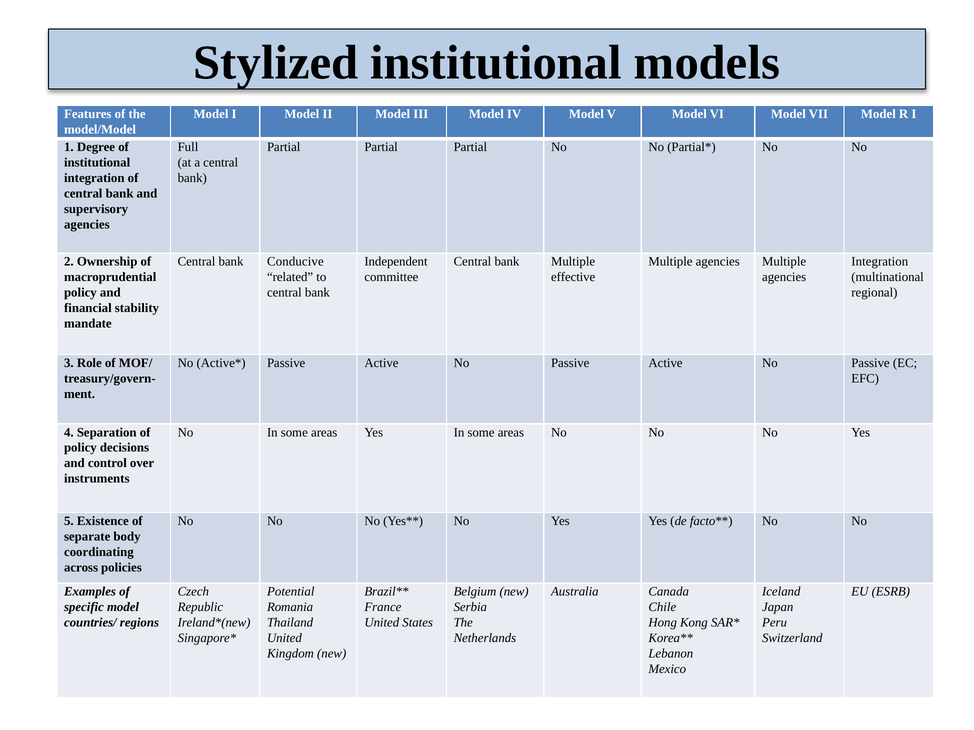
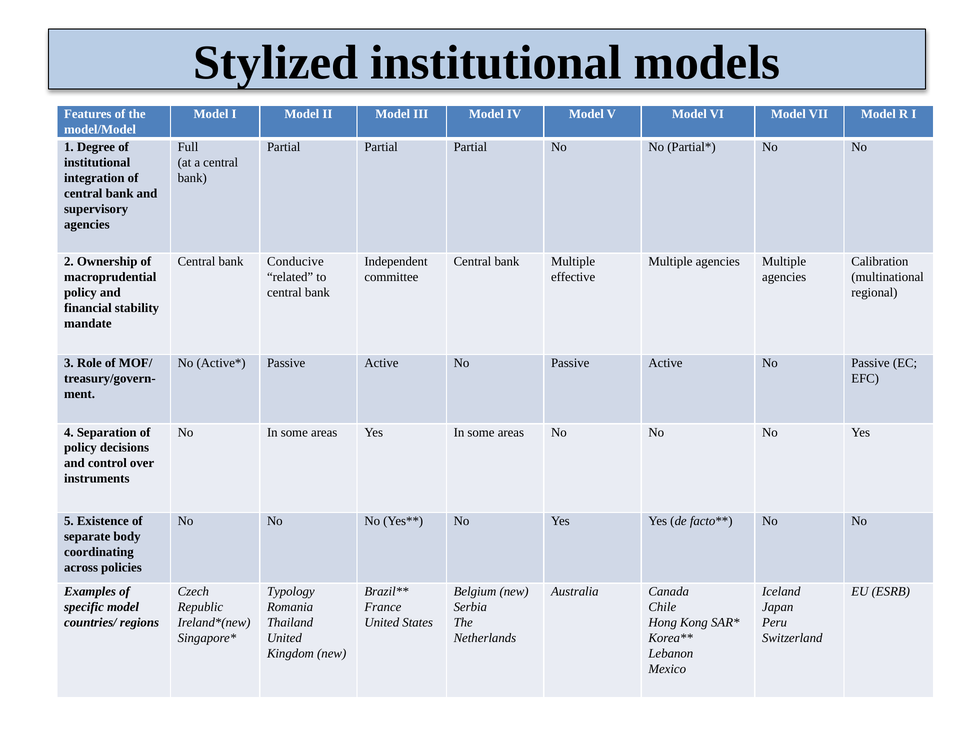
Integration: Integration -> Calibration (880, 262)
Potential: Potential -> Typology (291, 592)
